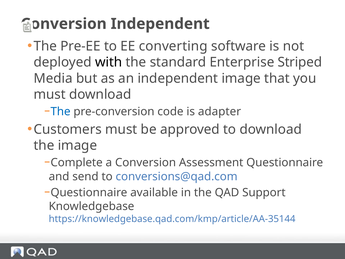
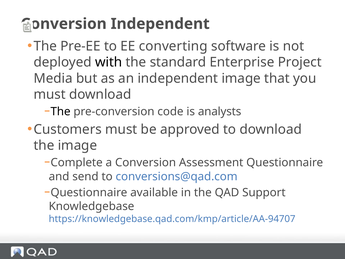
Striped: Striped -> Project (300, 62)
The colour: blue -> black (61, 112)
adapter: adapter -> analysts (220, 112)
https://knowledgebase.qad.com/kmp/article/AA-35144: https://knowledgebase.qad.com/kmp/article/AA-35144 -> https://knowledgebase.qad.com/kmp/article/AA-94707 (172, 219)
